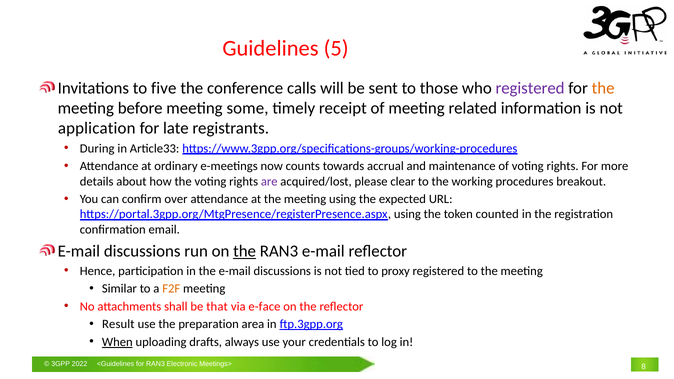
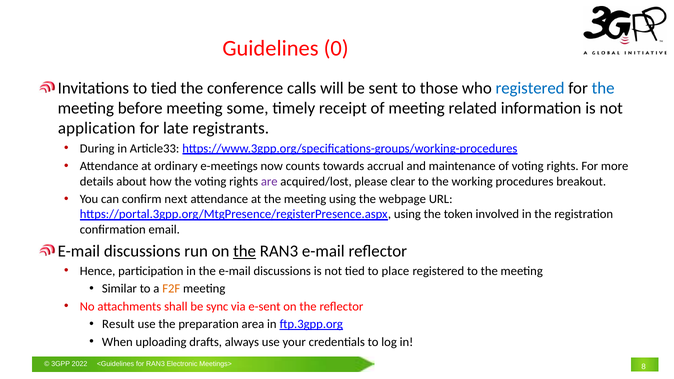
5: 5 -> 0 (336, 48)
to five: five -> tied (164, 88)
registered colour: purple -> blue (530, 88)
the colour: orange -> blue (603, 88)
over: over -> next (176, 199)
expected: expected -> webpage (402, 199)
counted: counted -> involved (497, 214)
proxy: proxy -> place (395, 271)
that: that -> sync (217, 306)
e-face: e-face -> e-sent (264, 306)
When underline: present -> none (117, 342)
